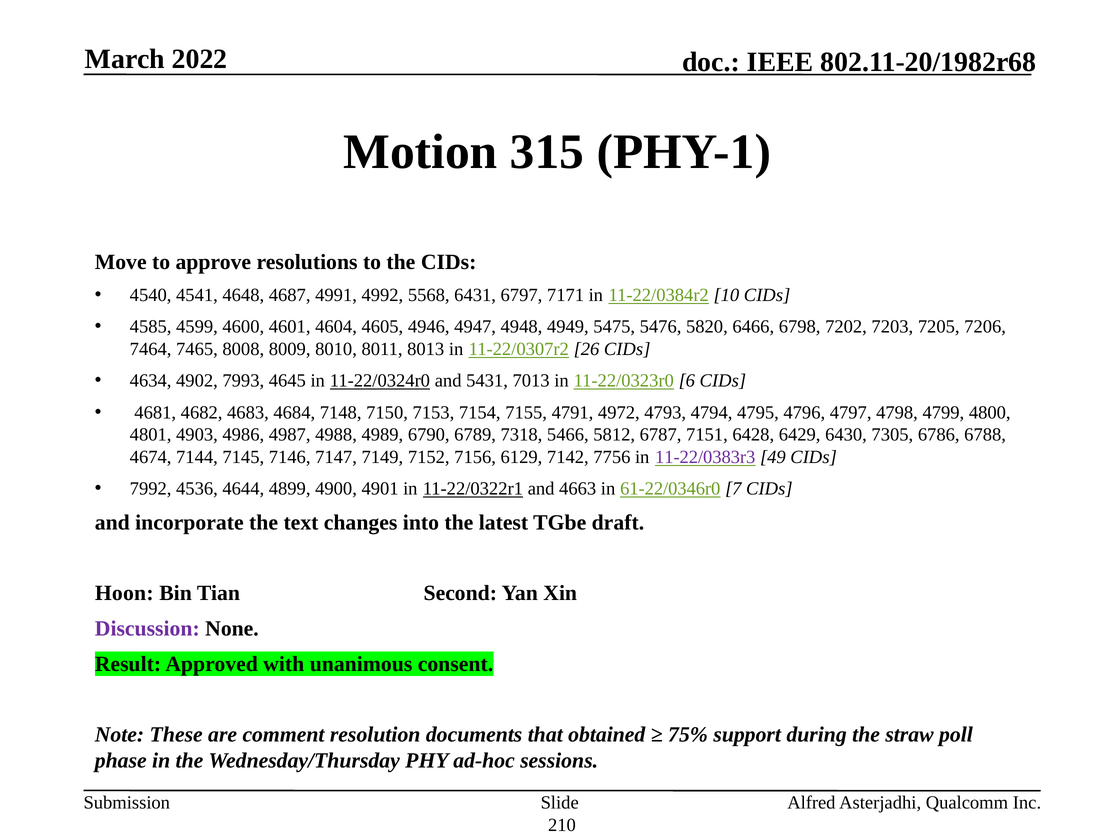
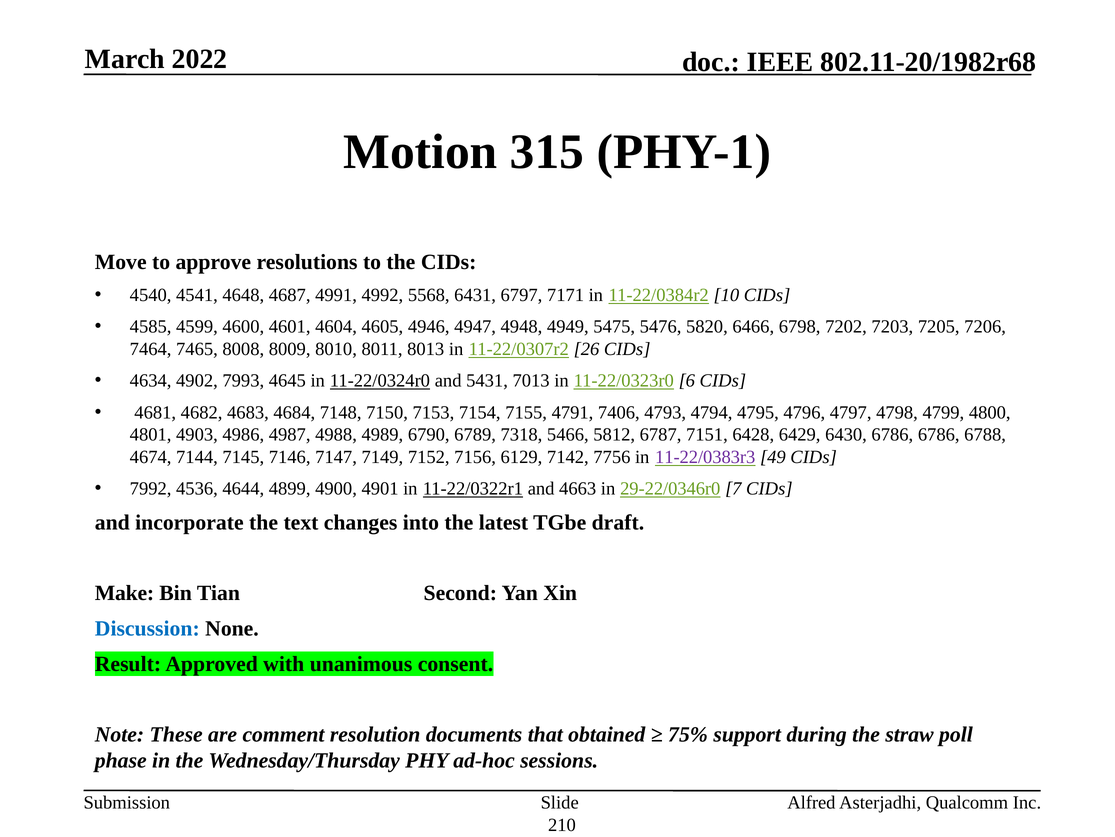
4972: 4972 -> 7406 (619, 412)
6430 7305: 7305 -> 6786 (892, 434)
61-22/0346r0: 61-22/0346r0 -> 29-22/0346r0 (670, 488)
Hoon: Hoon -> Make (124, 593)
Discussion colour: purple -> blue (147, 628)
